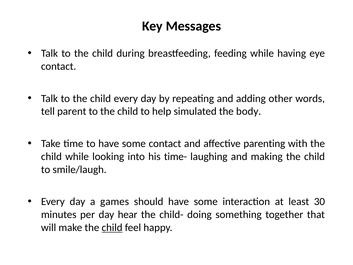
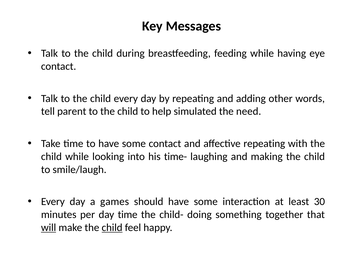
body: body -> need (249, 111)
affective parenting: parenting -> repeating (264, 143)
day hear: hear -> time (128, 214)
will underline: none -> present (49, 227)
